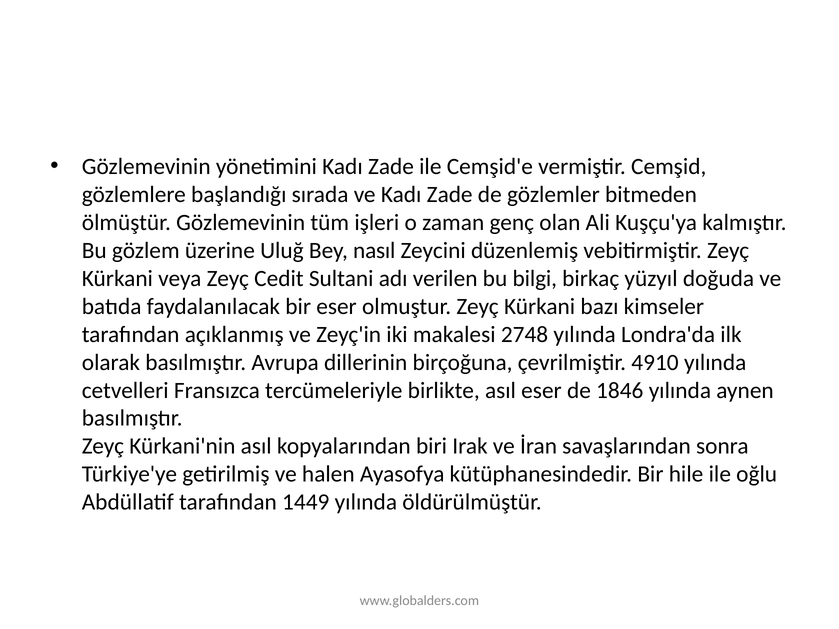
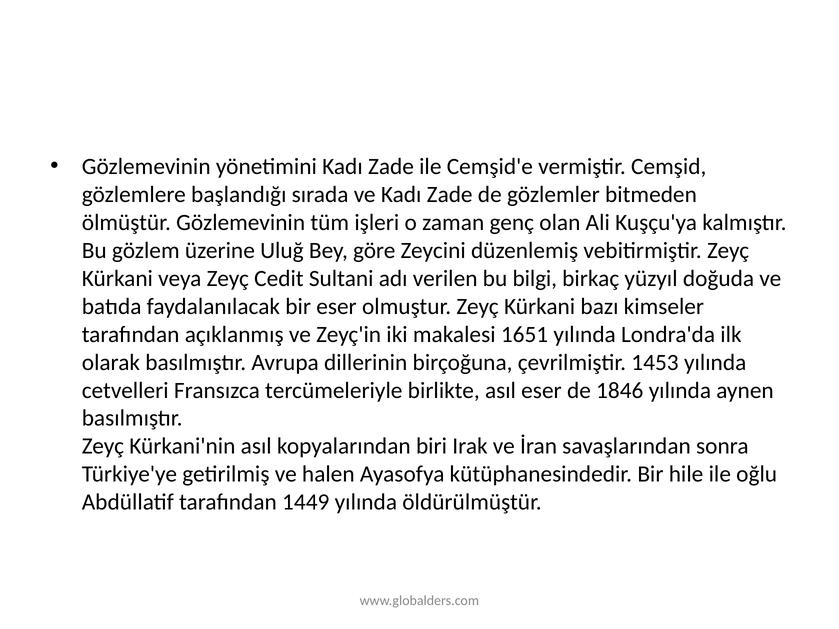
nasıl: nasıl -> göre (374, 251)
2748: 2748 -> 1651 (525, 335)
4910: 4910 -> 1453 (655, 362)
